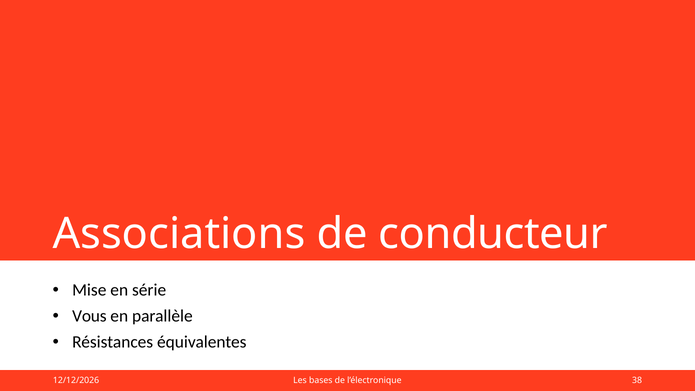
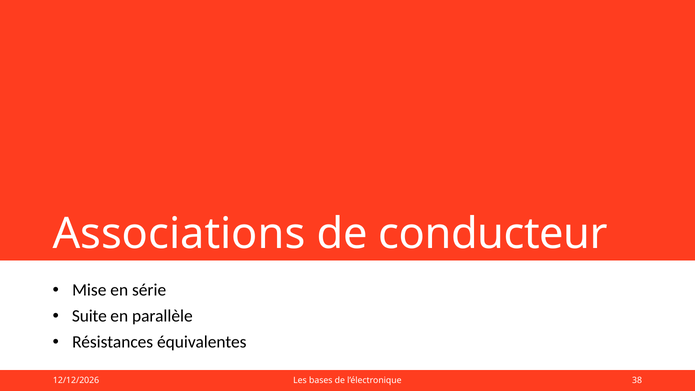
Vous: Vous -> Suite (89, 316)
